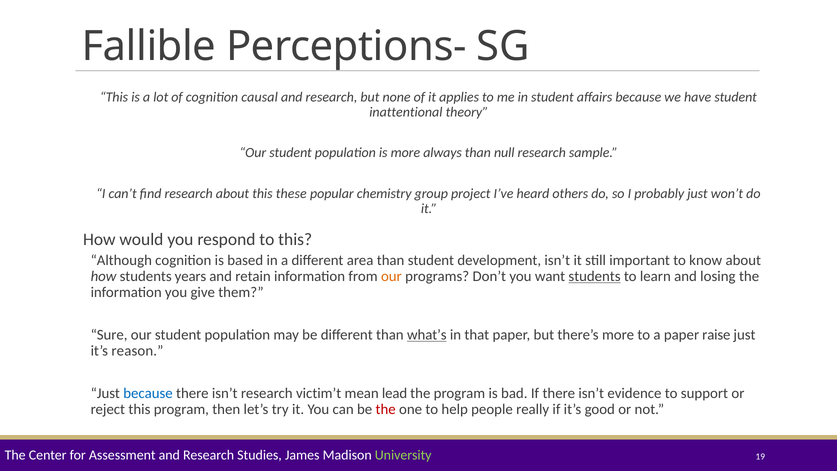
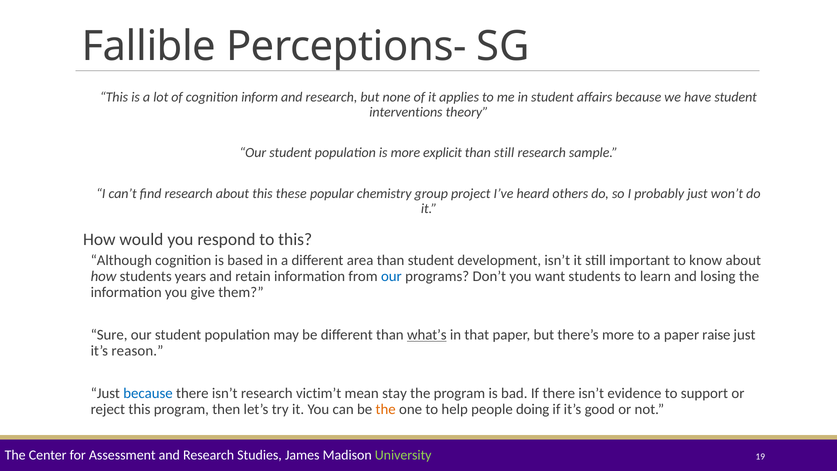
causal: causal -> inform (260, 97)
inattentional: inattentional -> interventions (406, 112)
always: always -> explicit (443, 153)
than null: null -> still (504, 153)
our colour: orange -> blue (391, 276)
students underline: present -> none (595, 276)
lead: lead -> stay (394, 393)
the colour: red -> orange (386, 409)
really: really -> doing (533, 409)
